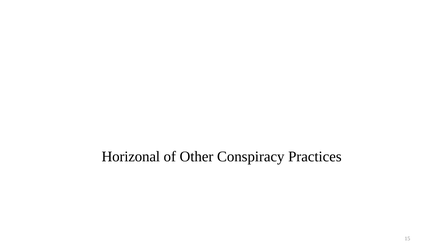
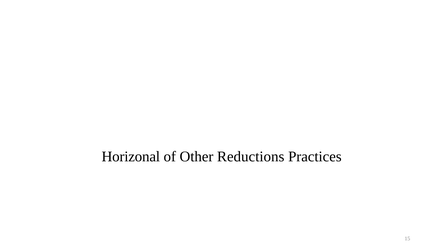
Conspiracy: Conspiracy -> Reductions (251, 156)
